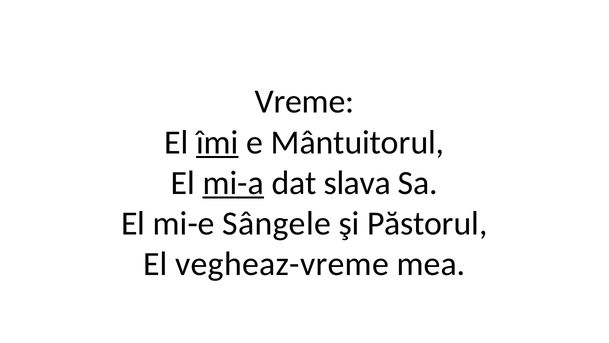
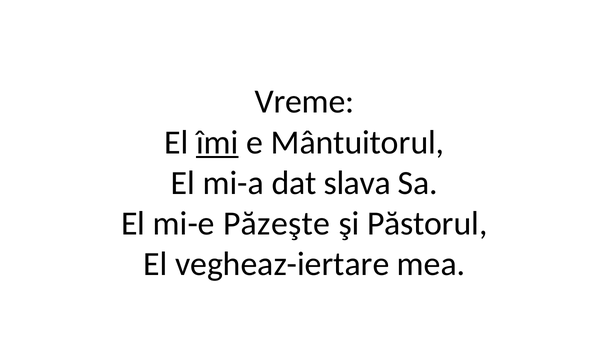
mi-a underline: present -> none (233, 183)
Sângele: Sângele -> Păzeşte (277, 223)
vegheaz-vreme: vegheaz-vreme -> vegheaz-iertare (282, 264)
